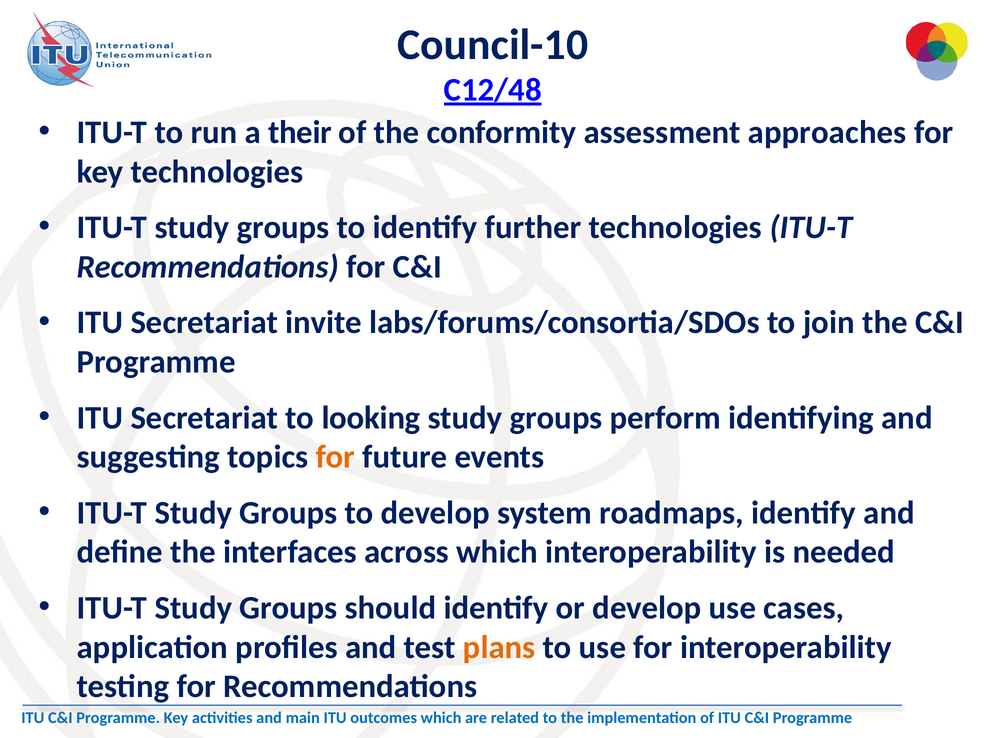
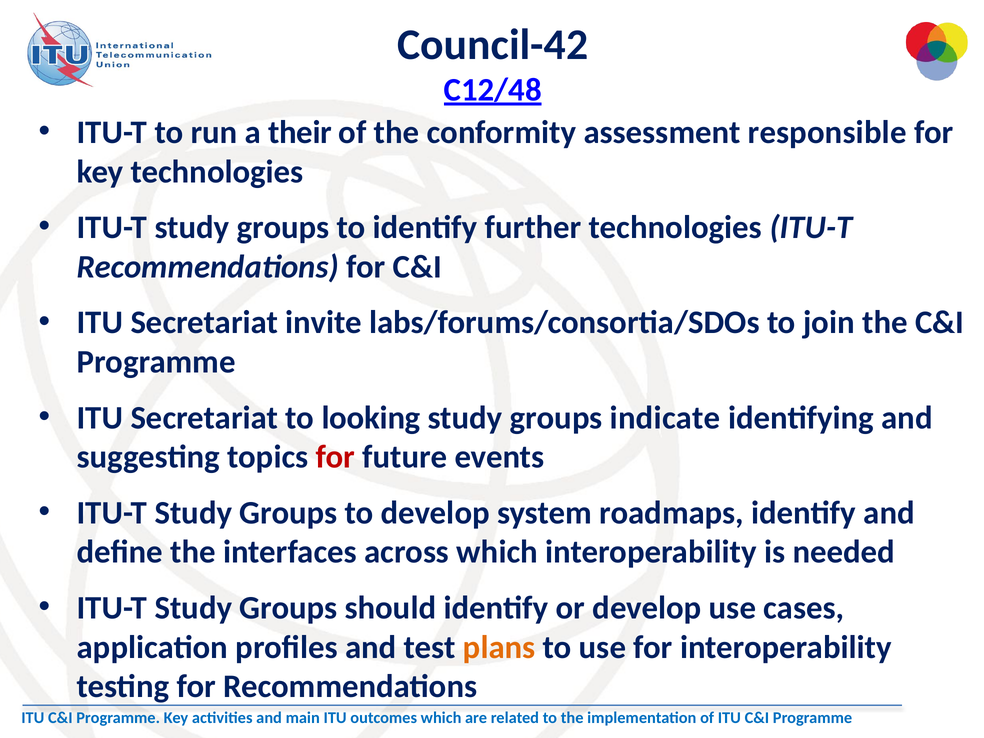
Council-10: Council-10 -> Council-42 (493, 45)
approaches: approaches -> responsible (827, 132)
perform: perform -> indicate (665, 418)
for colour: orange -> red (335, 457)
